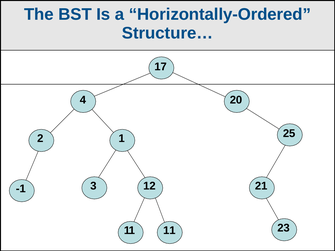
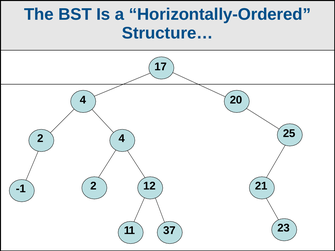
2 1: 1 -> 4 (122, 139)
-1 3: 3 -> 2 (93, 186)
11 11: 11 -> 37 (169, 231)
